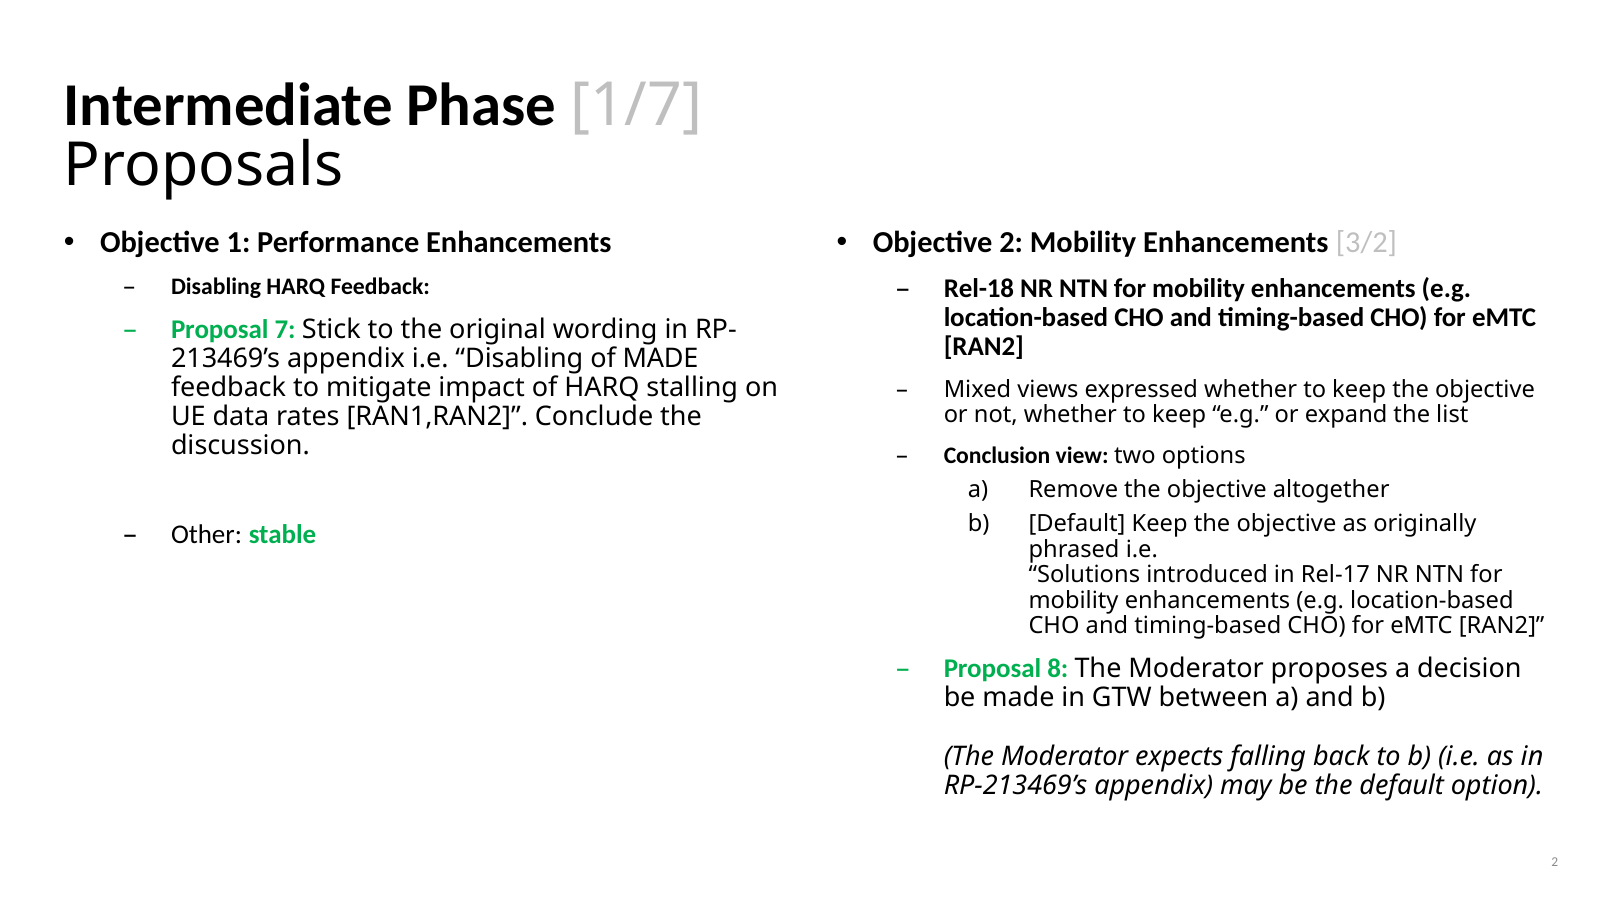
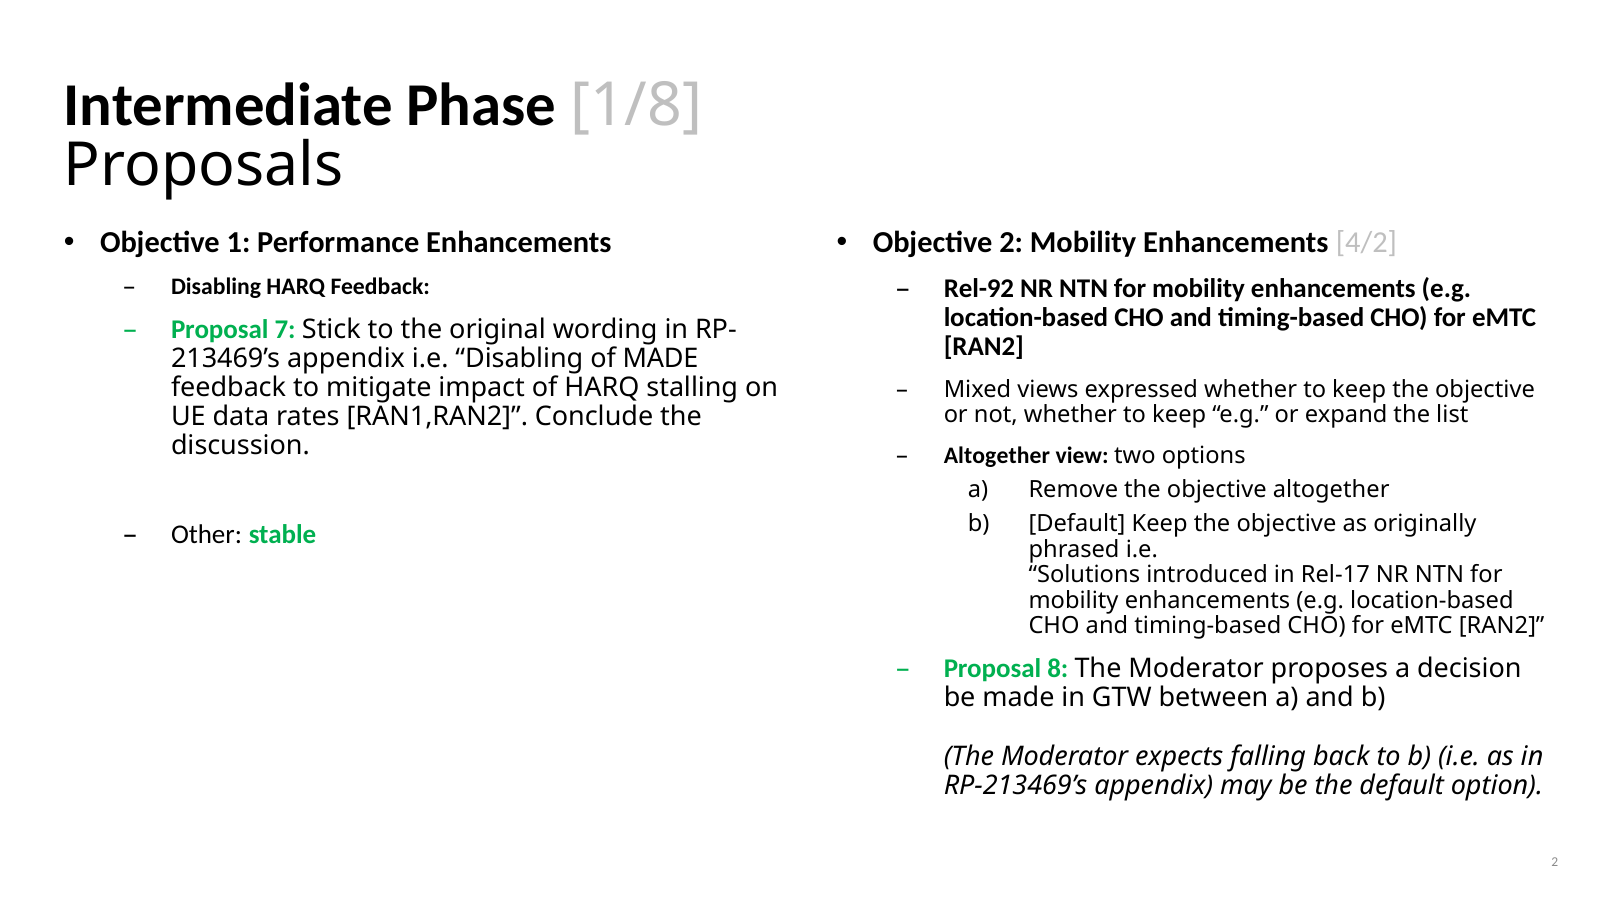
1/7: 1/7 -> 1/8 (636, 106)
3/2: 3/2 -> 4/2 (1366, 242)
Rel-18: Rel-18 -> Rel-92 (979, 289)
Conclusion: Conclusion -> Altogether (997, 456)
